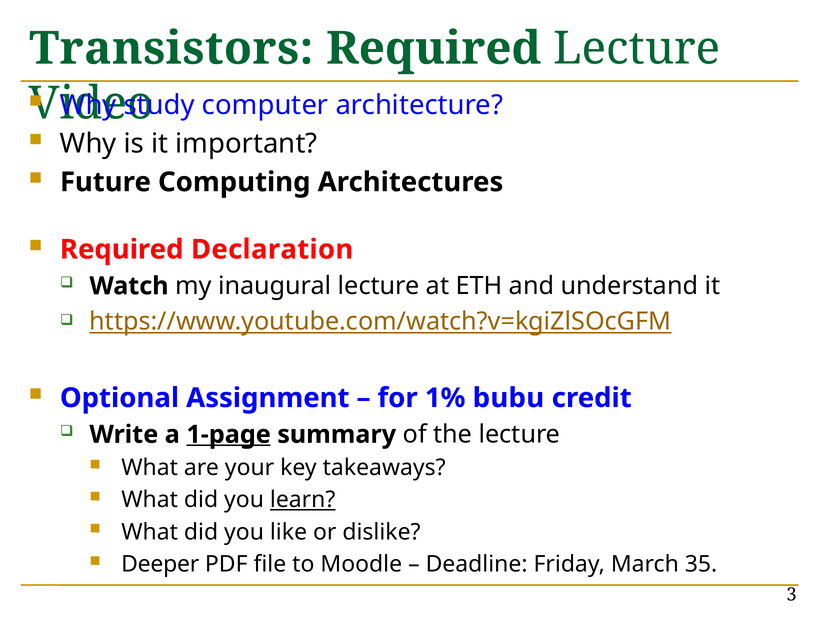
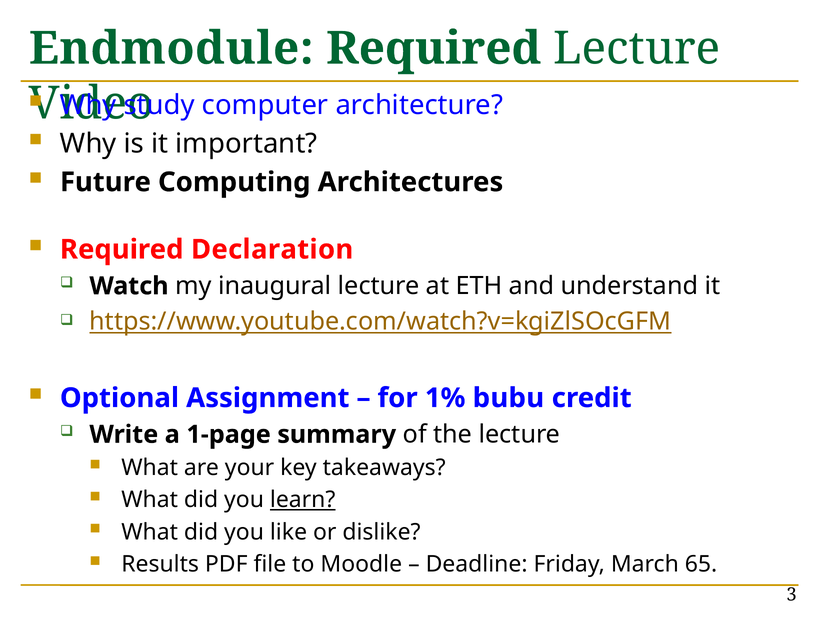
Transistors: Transistors -> Endmodule (171, 49)
1-page underline: present -> none (229, 435)
Deeper: Deeper -> Results (160, 565)
35: 35 -> 65 (701, 565)
